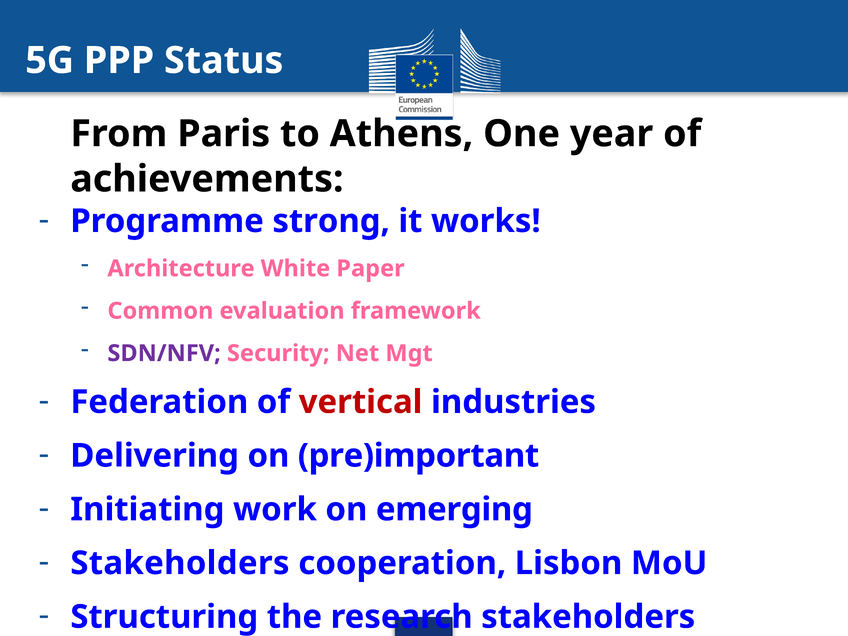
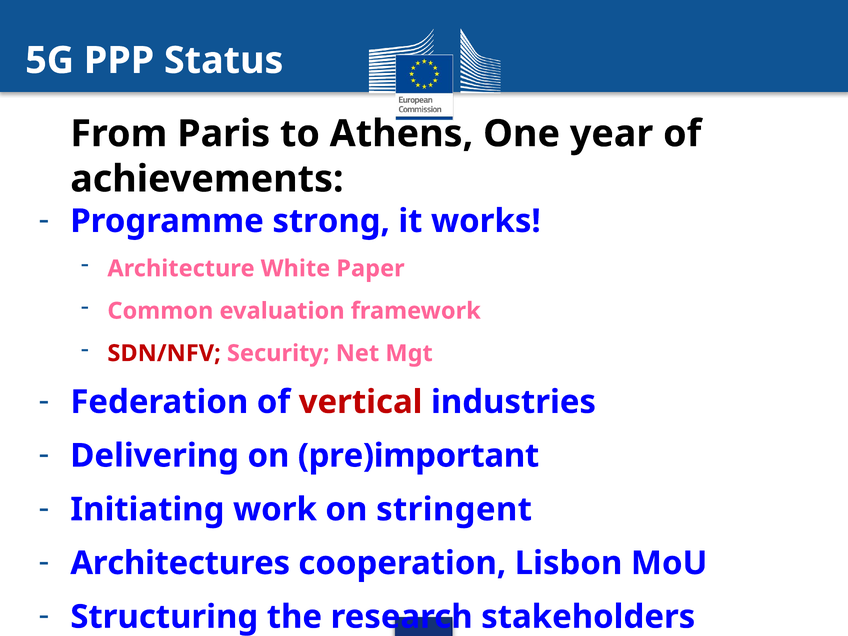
SDN/NFV colour: purple -> red (164, 353)
emerging: emerging -> stringent (454, 509)
Stakeholders: Stakeholders -> Architectures (180, 563)
